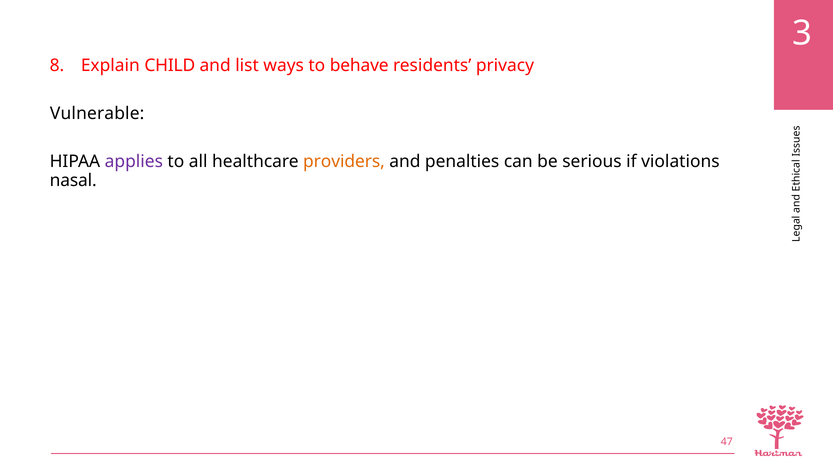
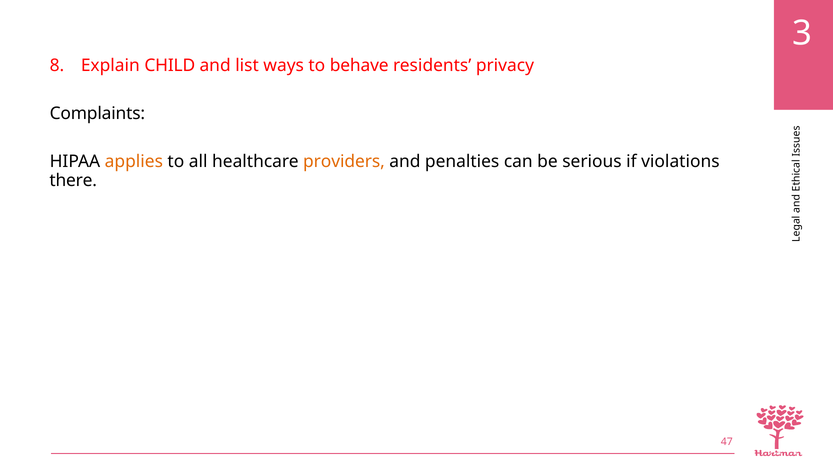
Vulnerable: Vulnerable -> Complaints (97, 114)
applies colour: purple -> orange (134, 162)
nasal: nasal -> there (73, 180)
